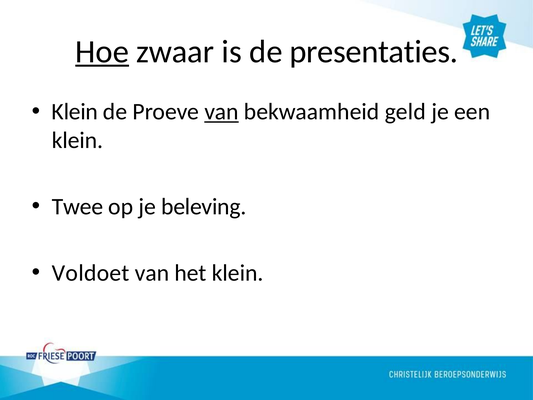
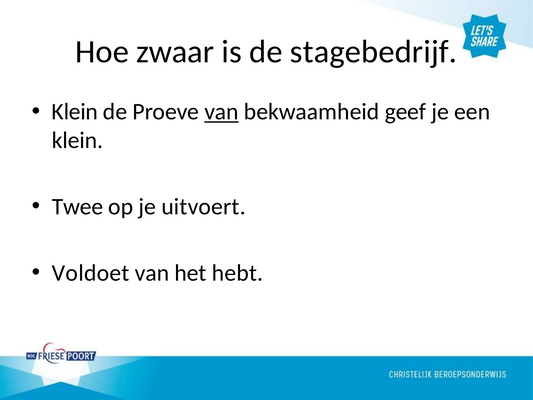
Hoe underline: present -> none (102, 52)
presentaties: presentaties -> stagebedrijf (374, 52)
geld: geld -> geef (405, 112)
beleving: beleving -> uitvoert (204, 207)
het klein: klein -> hebt (238, 273)
